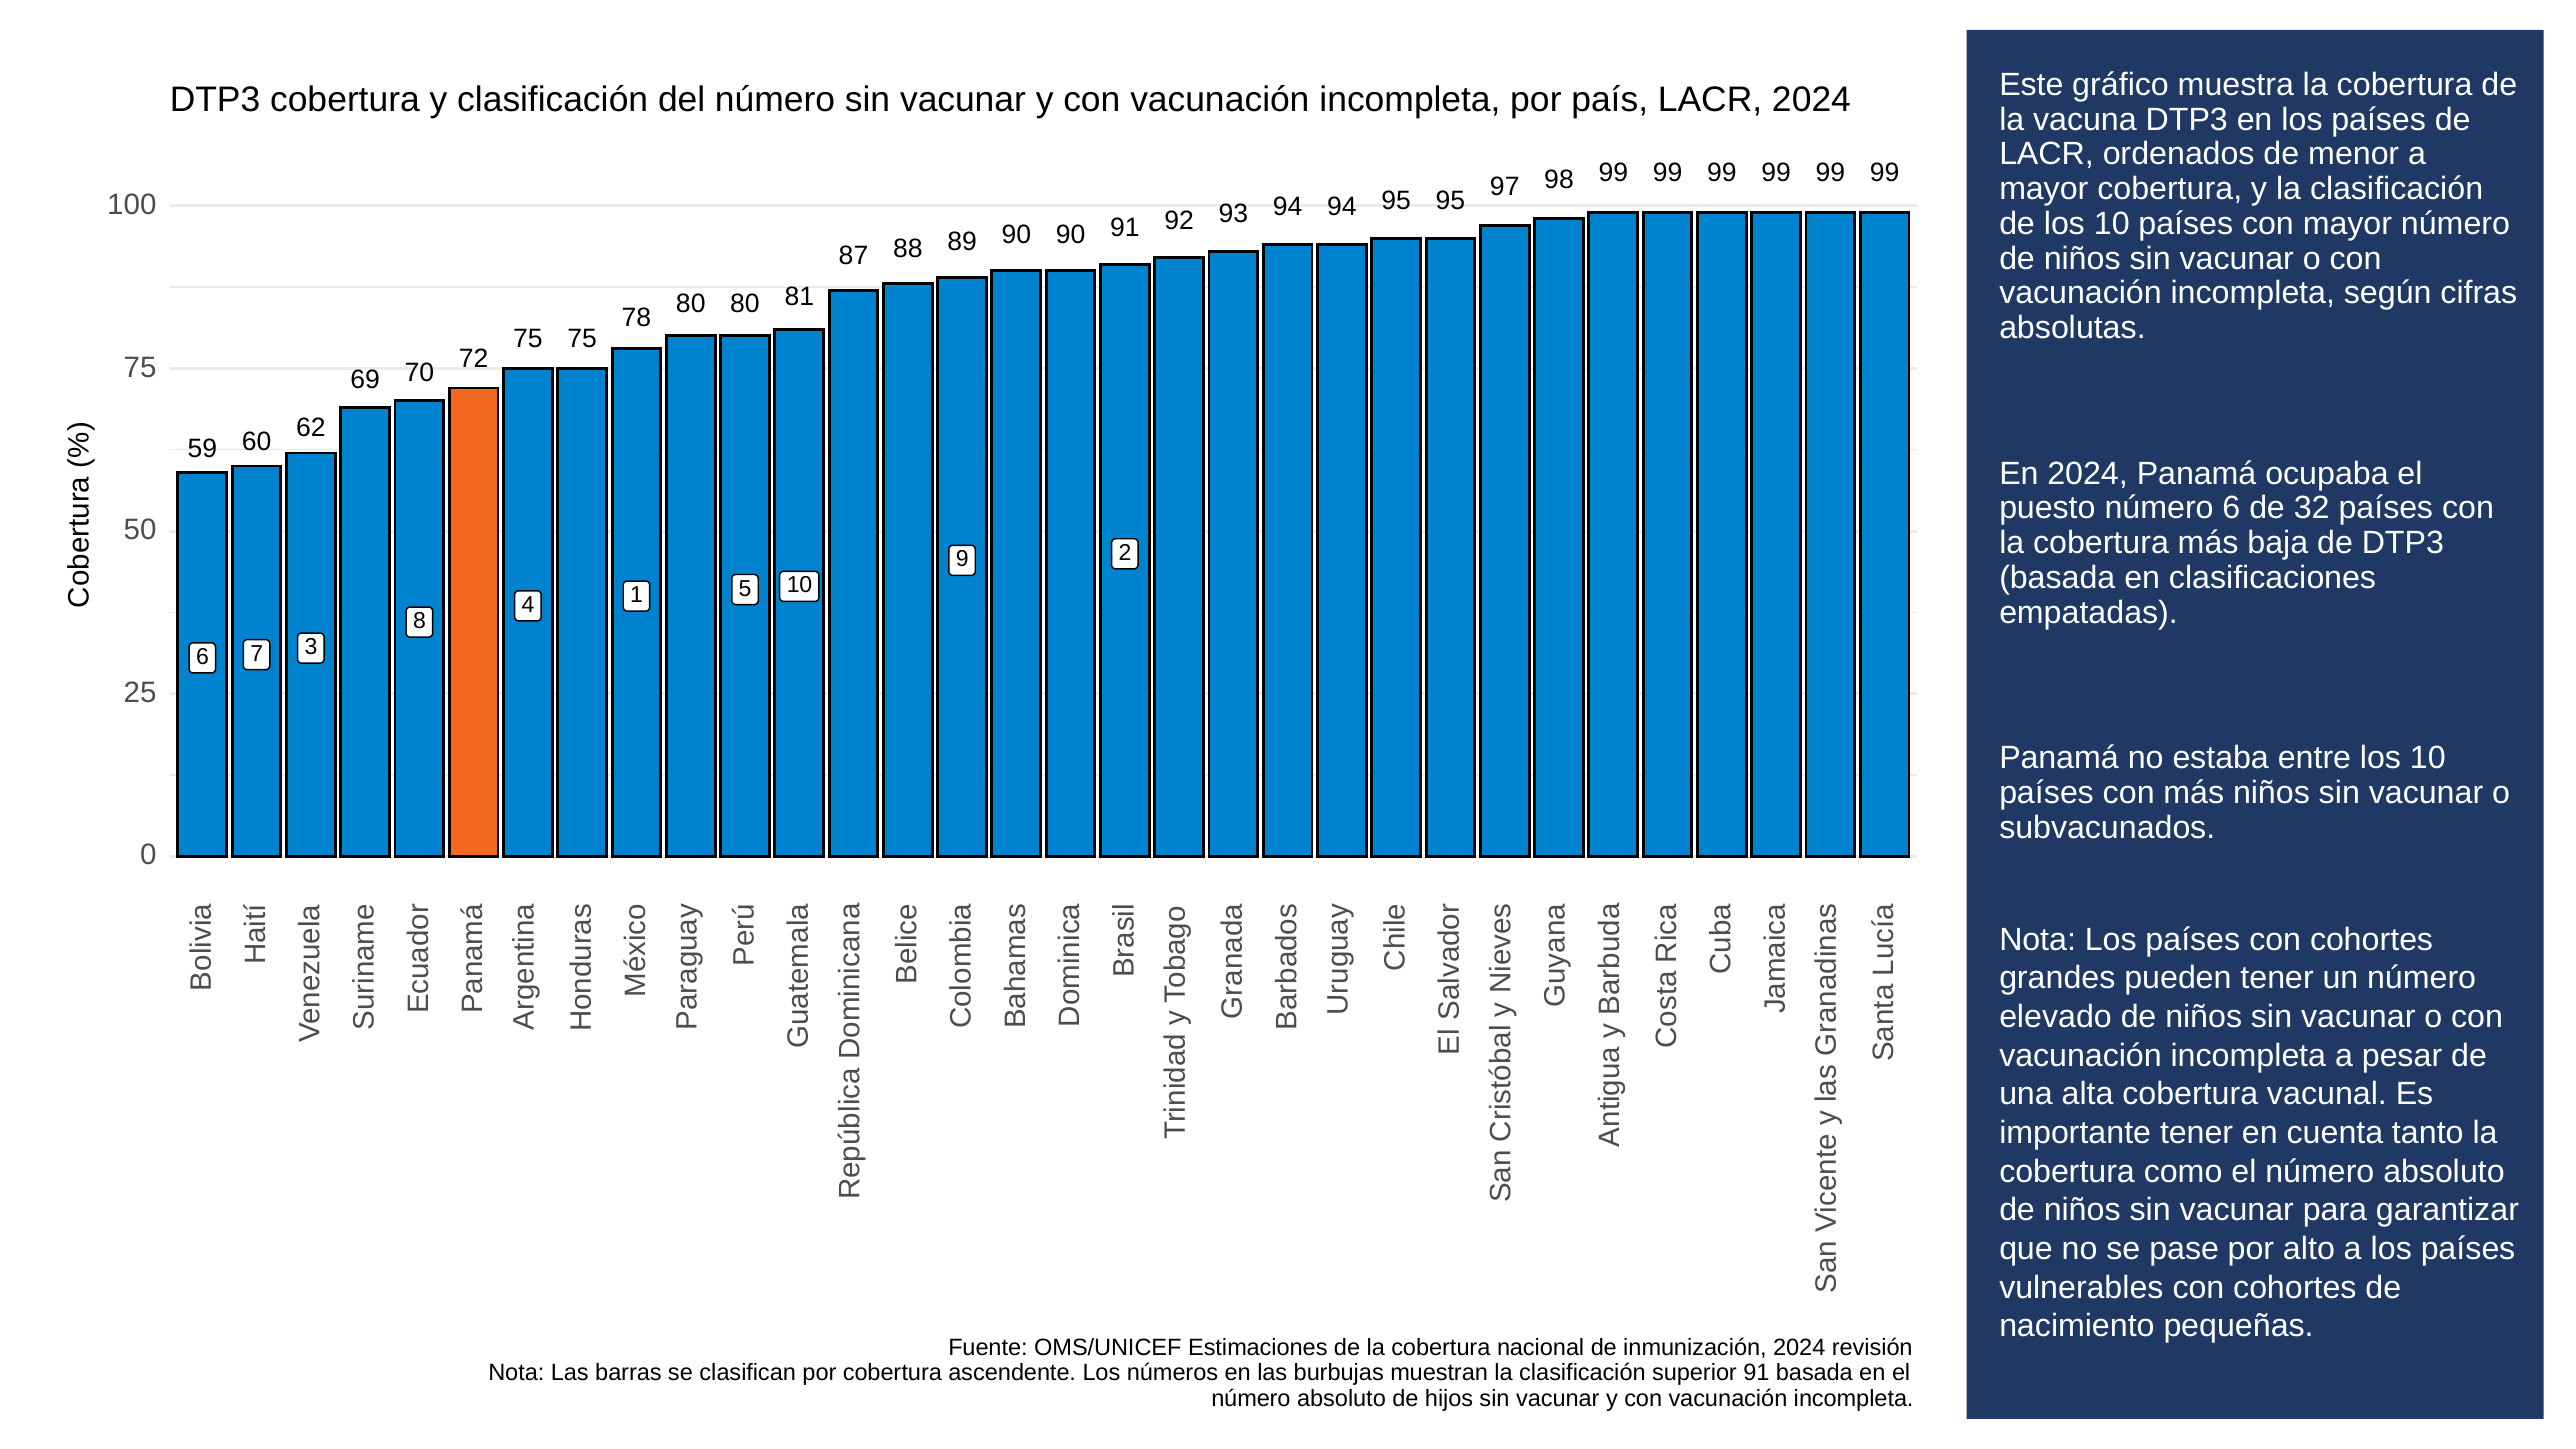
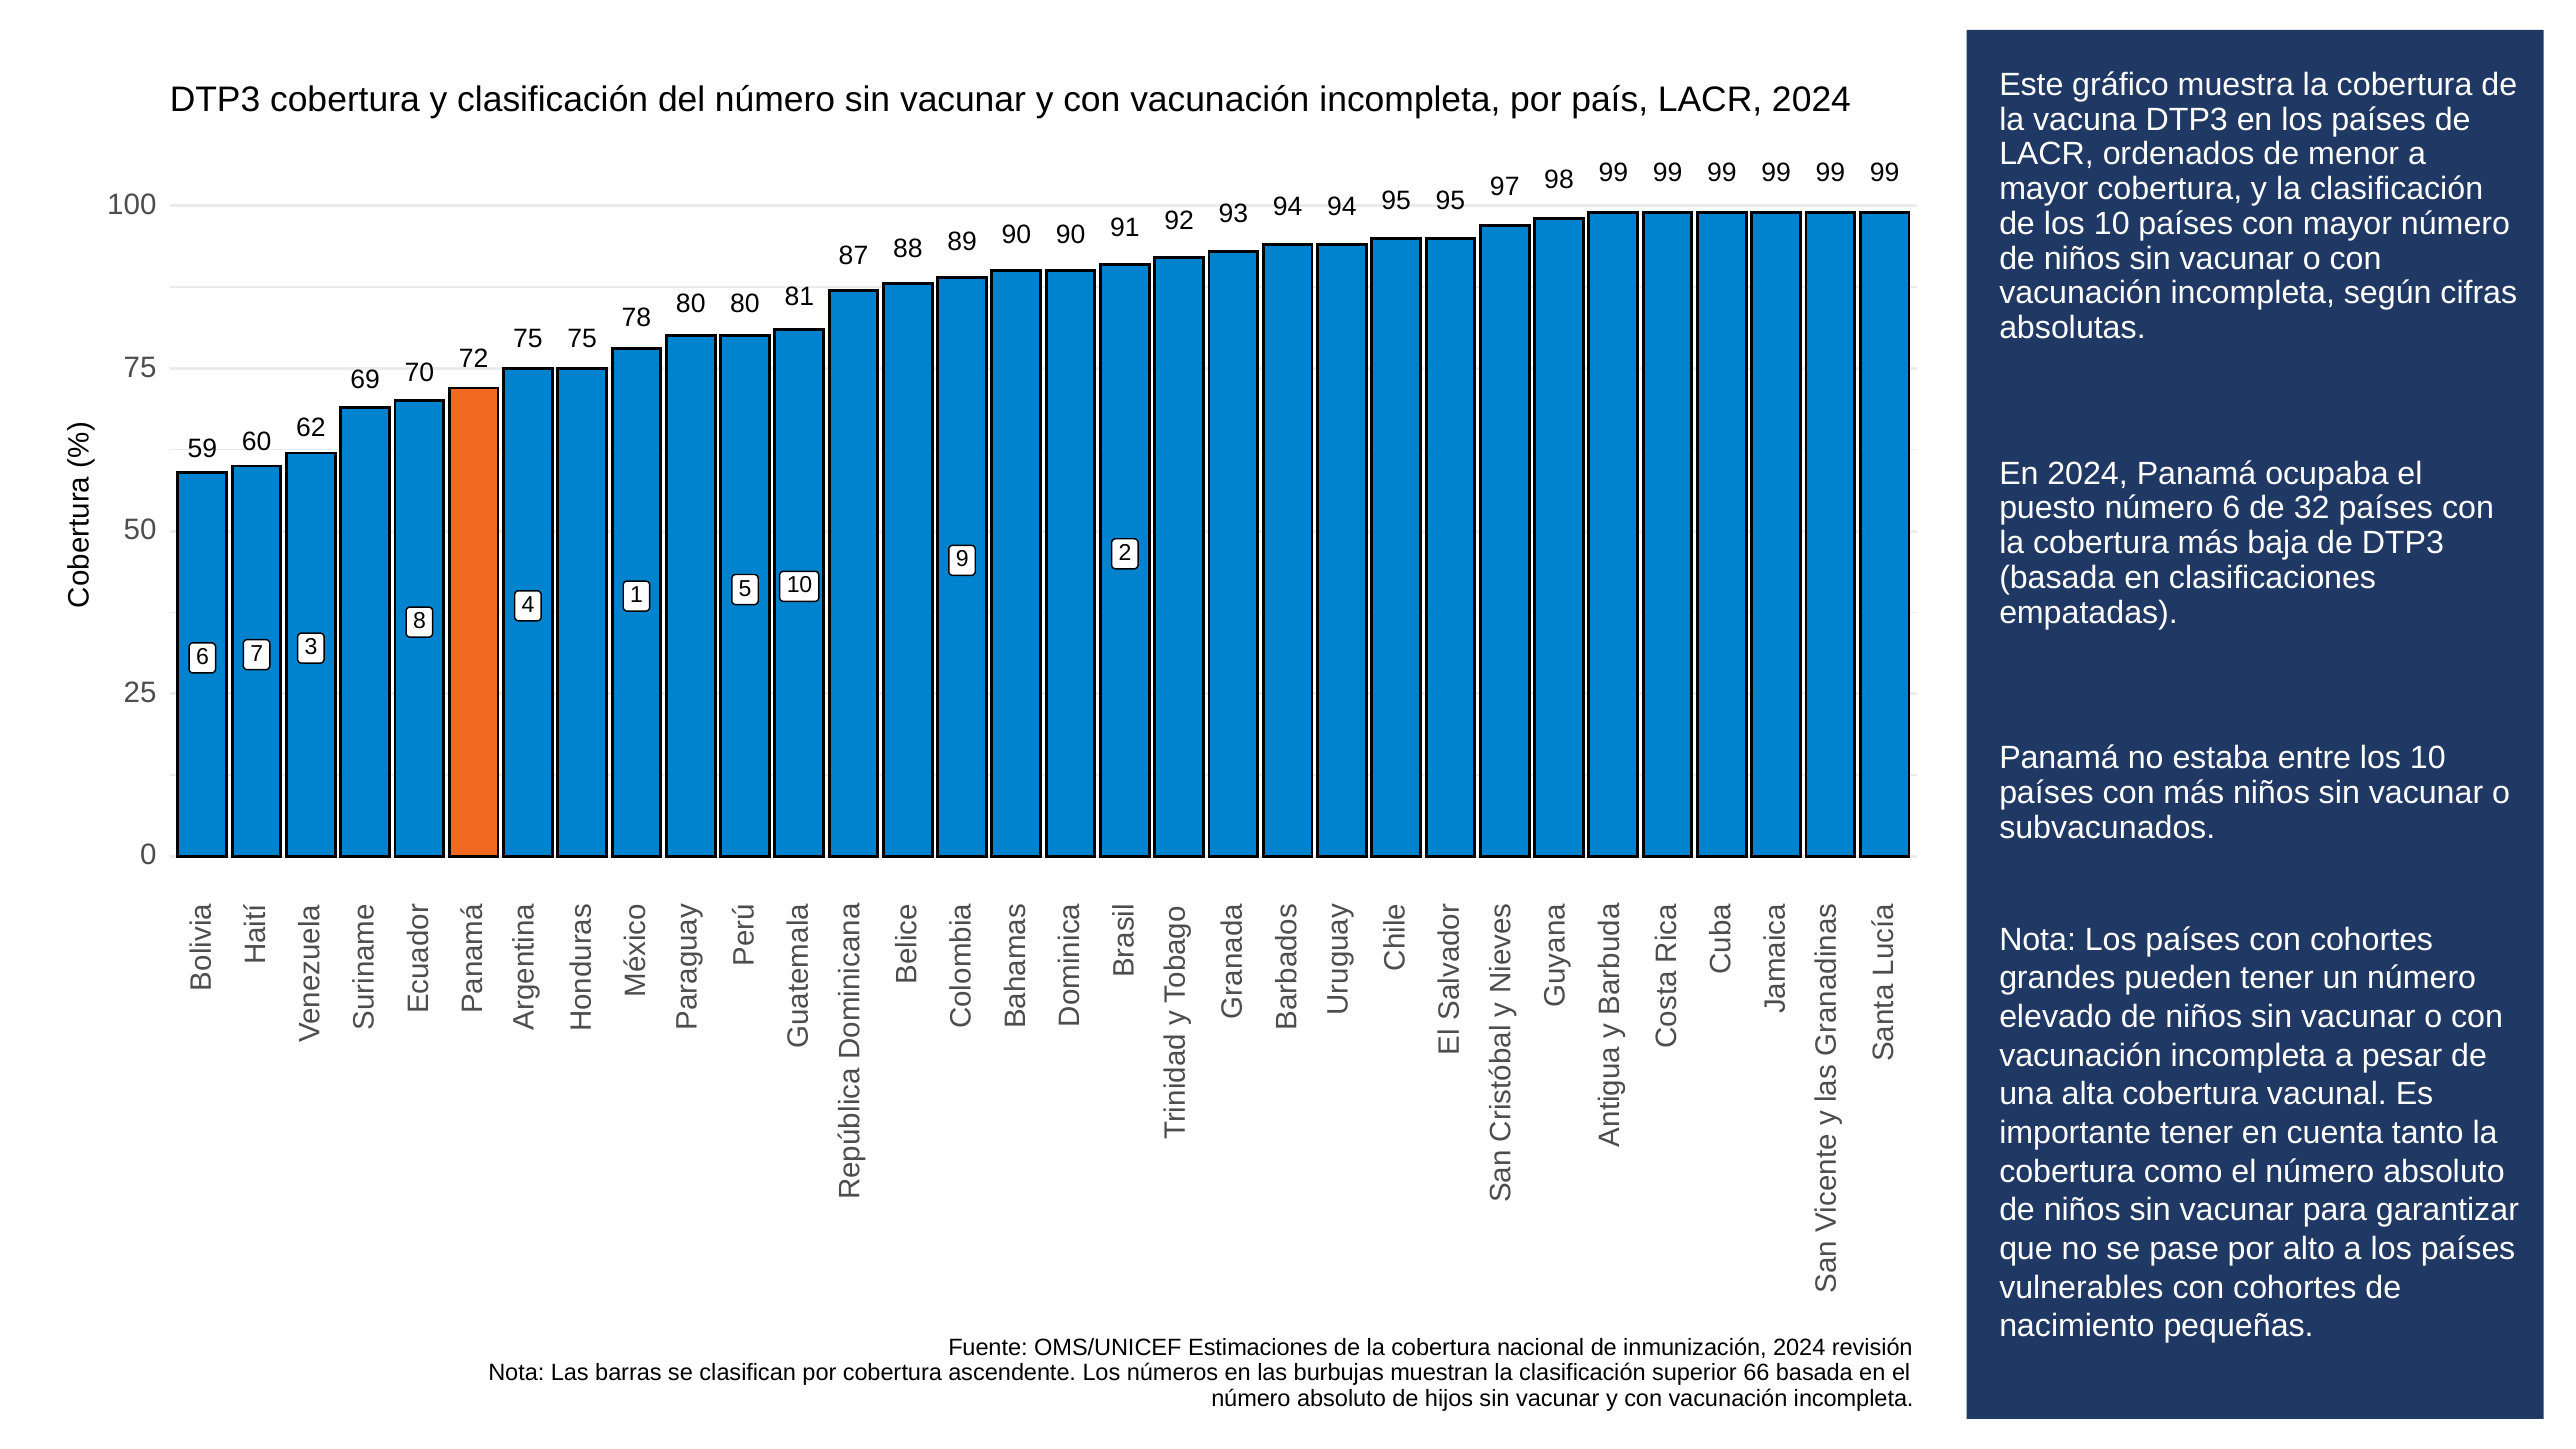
superior 91: 91 -> 66 (1756, 1373)
